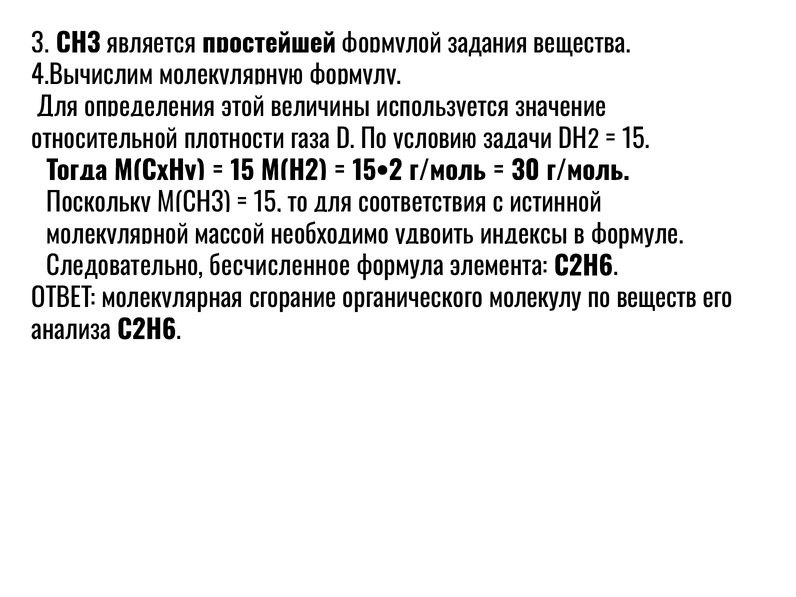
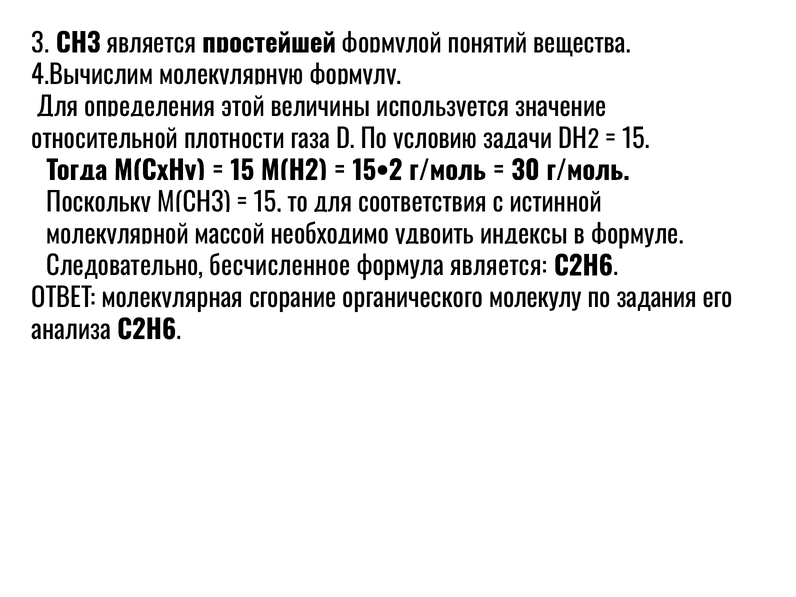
задания: задания -> понятий (488, 44)
формула элемента: элемента -> является (499, 267)
веществ: веществ -> задания (657, 298)
